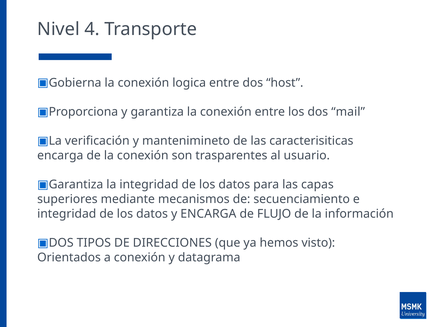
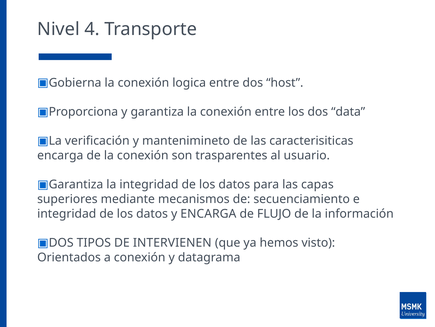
mail: mail -> data (348, 112)
DIRECCIONES: DIRECCIONES -> INTERVIENEN (172, 242)
